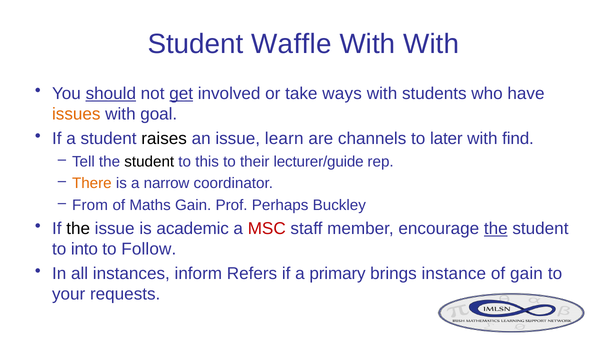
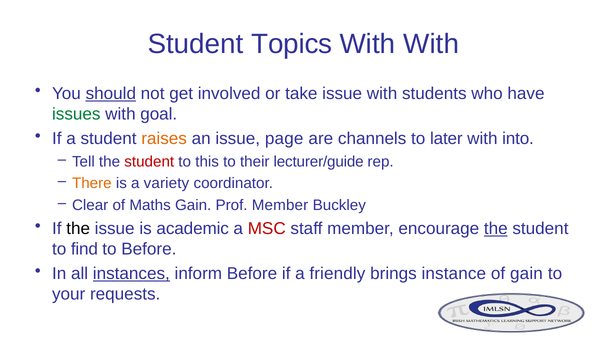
Waffle: Waffle -> Topics (292, 44)
get underline: present -> none (181, 94)
take ways: ways -> issue (342, 94)
issues colour: orange -> green (76, 114)
raises colour: black -> orange (164, 139)
learn: learn -> page (284, 139)
find: find -> into (518, 139)
student colour: black -> red (149, 161)
narrow: narrow -> variety (166, 183)
From: From -> Clear (90, 205)
Prof Perhaps: Perhaps -> Member (280, 205)
into: into -> find (84, 249)
to Follow: Follow -> Before (149, 249)
instances underline: none -> present (131, 274)
inform Refers: Refers -> Before (252, 274)
primary: primary -> friendly (337, 274)
